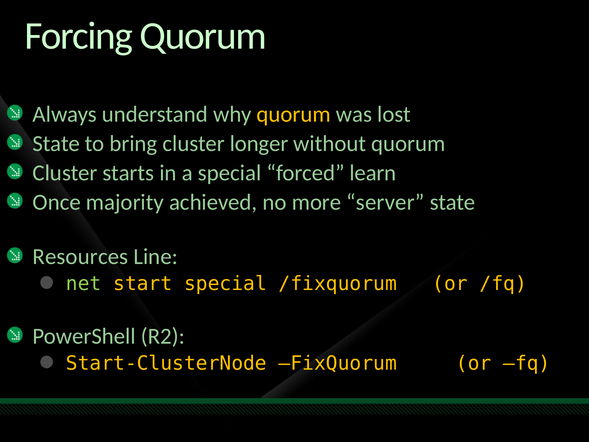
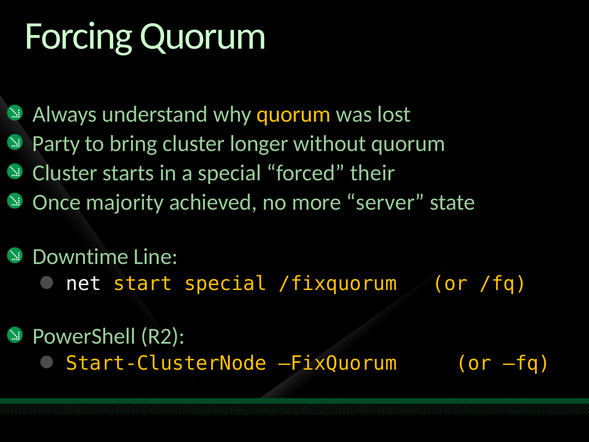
State: State -> Party (56, 143)
learn: learn -> their (373, 173)
Resources: Resources -> Downtime (81, 257)
net colour: light green -> white (84, 283)
